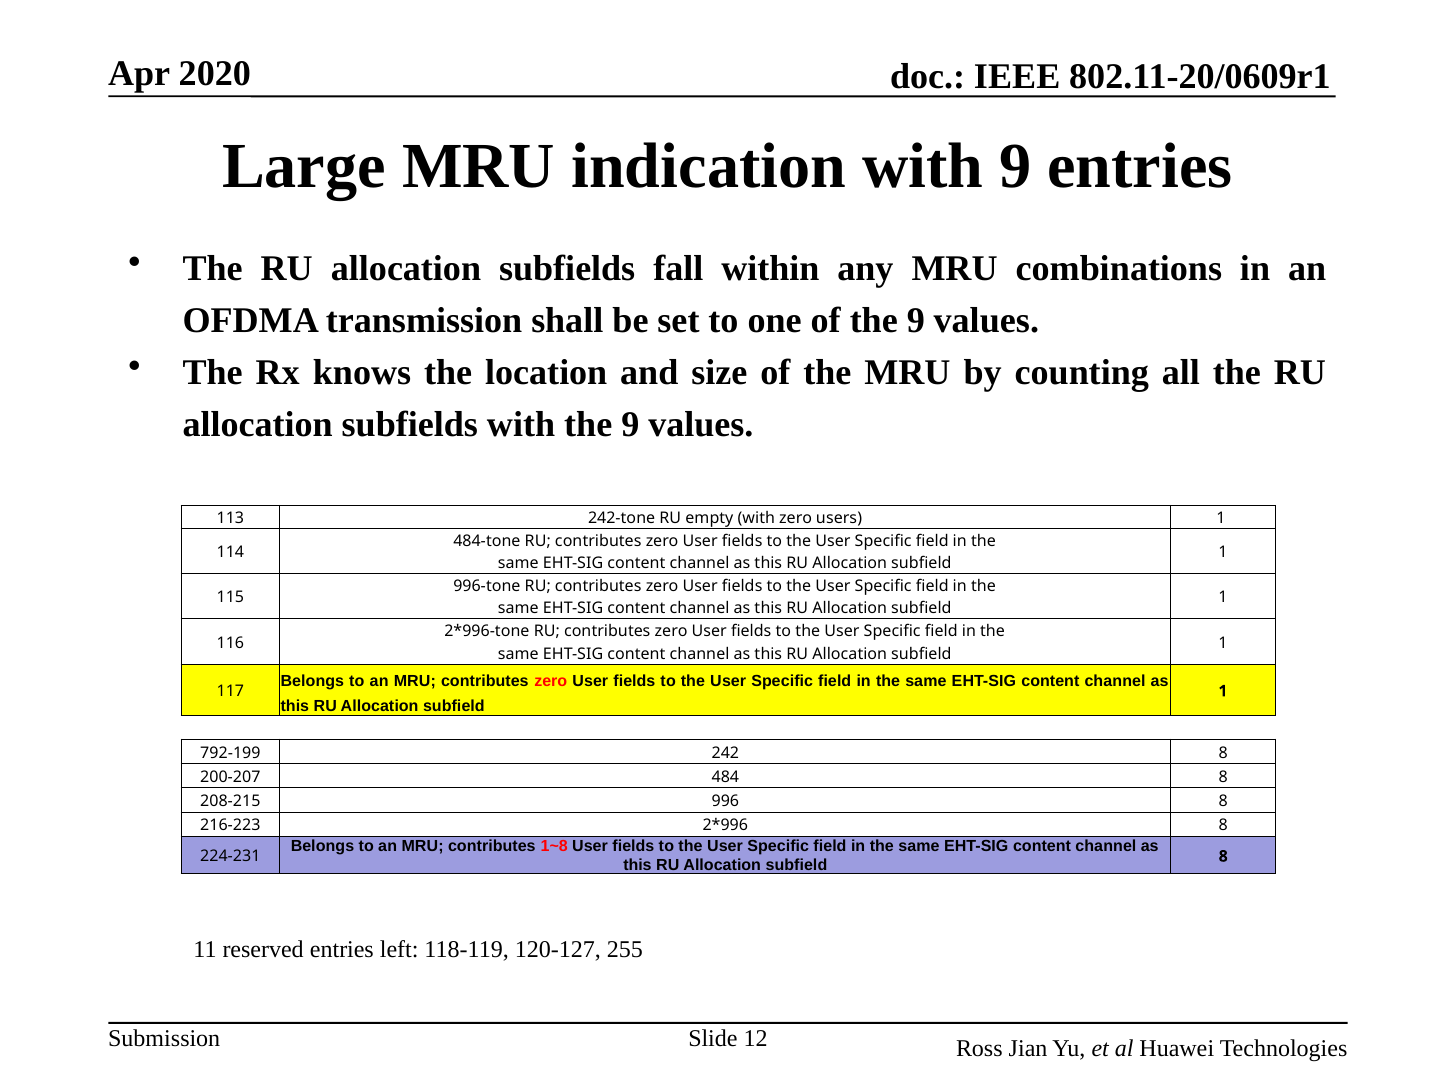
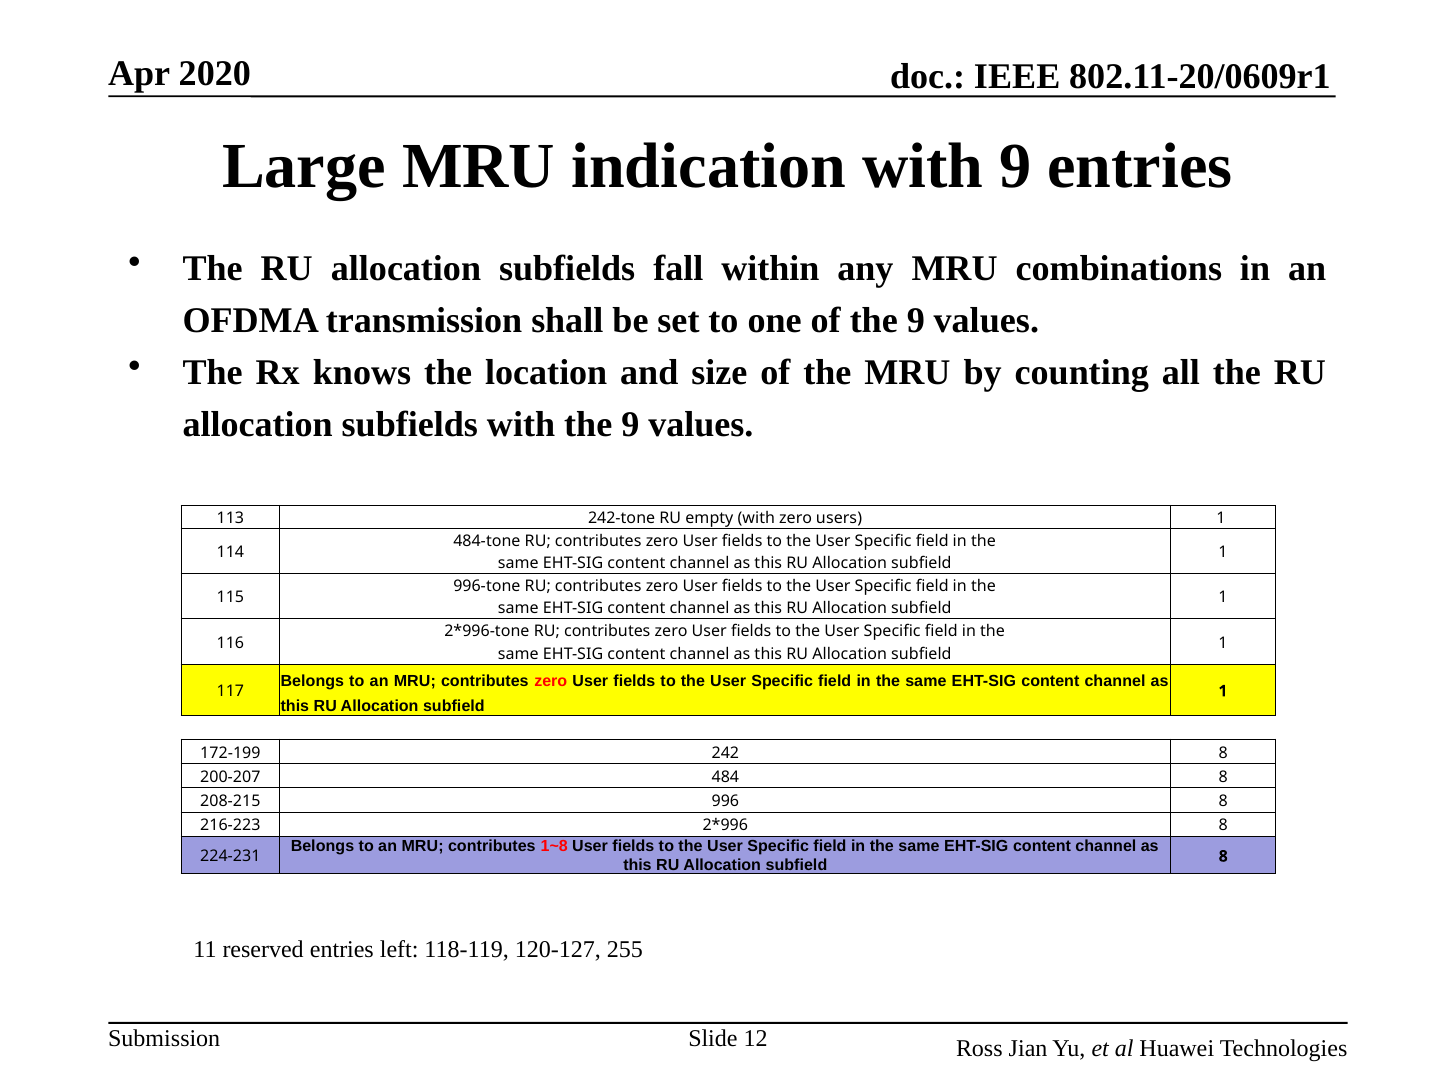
792-199: 792-199 -> 172-199 (230, 753)
